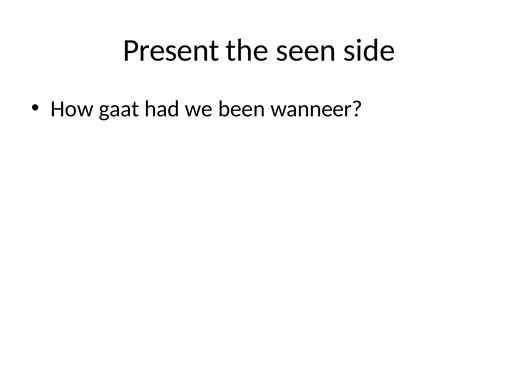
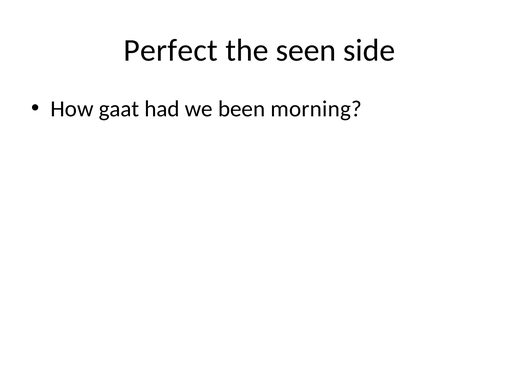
Present: Present -> Perfect (171, 50)
wanneer: wanneer -> morning (316, 109)
